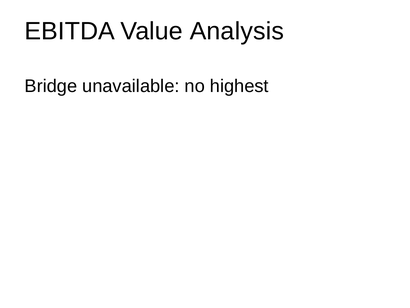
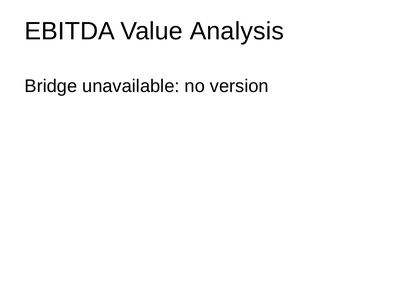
highest: highest -> version (239, 86)
